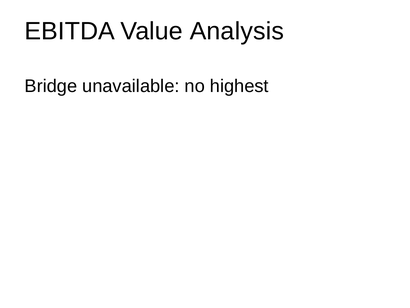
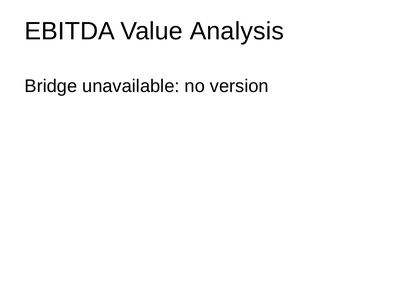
highest: highest -> version (239, 86)
